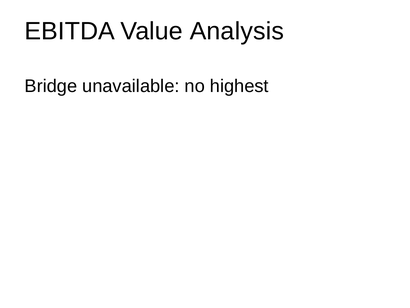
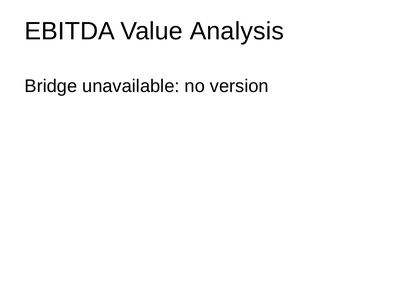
highest: highest -> version (239, 86)
